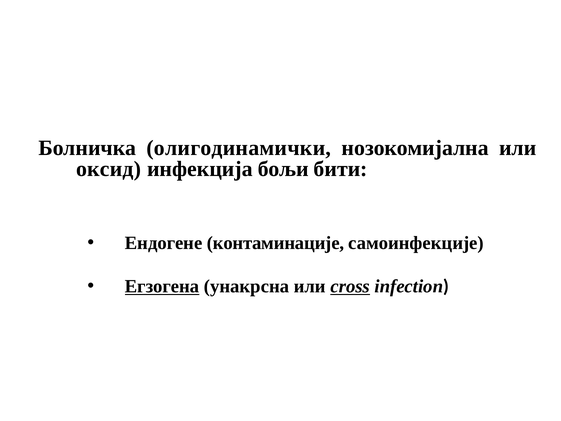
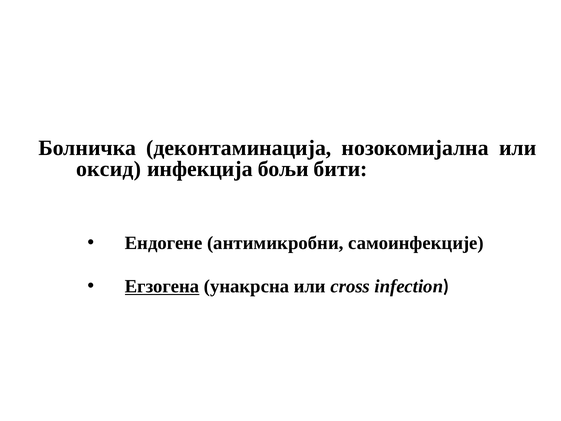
олигодинамички: олигодинамички -> деконтаминација (239, 148)
контаминације: контаминације -> антимикробни (275, 243)
cross underline: present -> none (350, 286)
